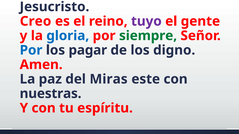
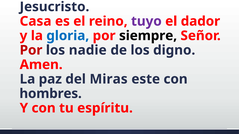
Creo: Creo -> Casa (36, 21)
gente: gente -> dador (200, 21)
siempre colour: green -> black (148, 36)
Por colour: blue -> red (31, 50)
pagar: pagar -> nadie (88, 50)
nuestras: nuestras -> hombres (51, 94)
